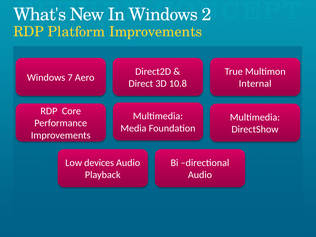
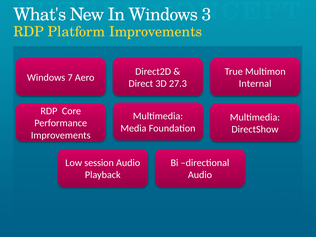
2: 2 -> 3 (206, 15)
10.8: 10.8 -> 27.3 (178, 84)
devices: devices -> session (99, 163)
